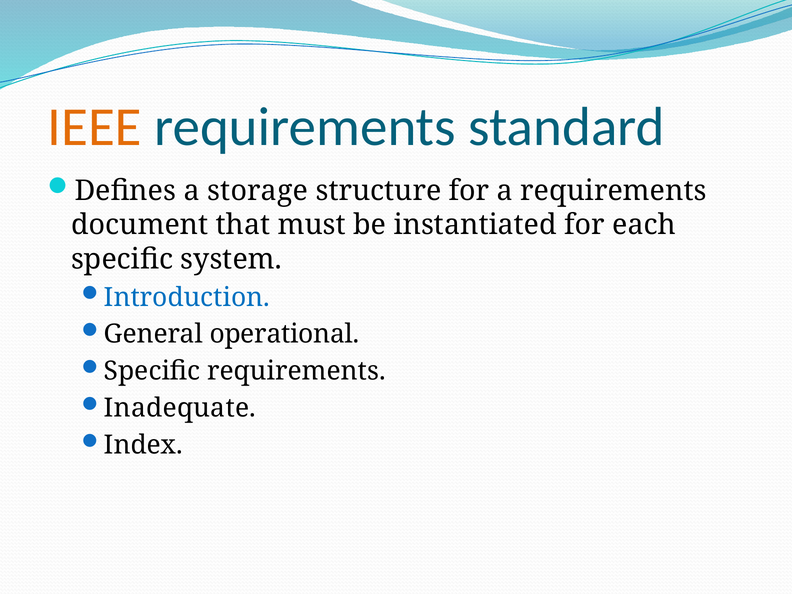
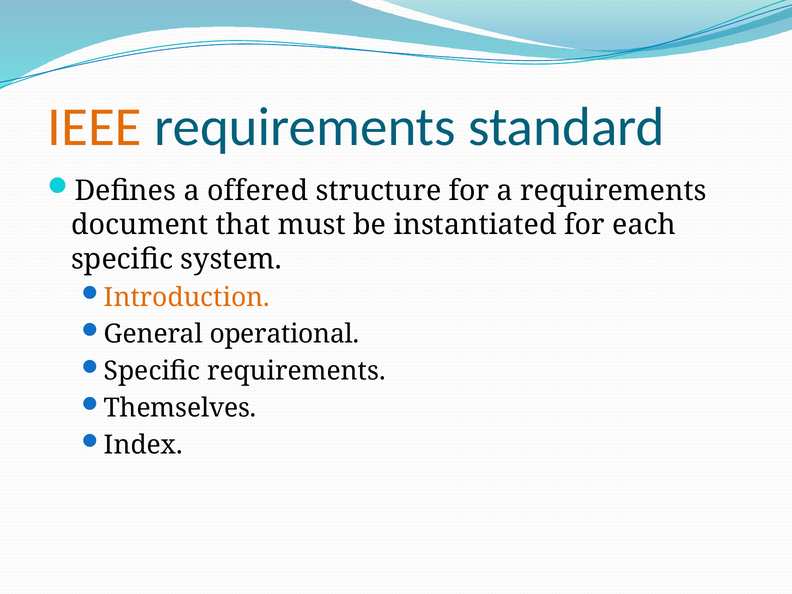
storage: storage -> offered (258, 191)
Introduction colour: blue -> orange (187, 297)
Inadequate: Inadequate -> Themselves (180, 408)
